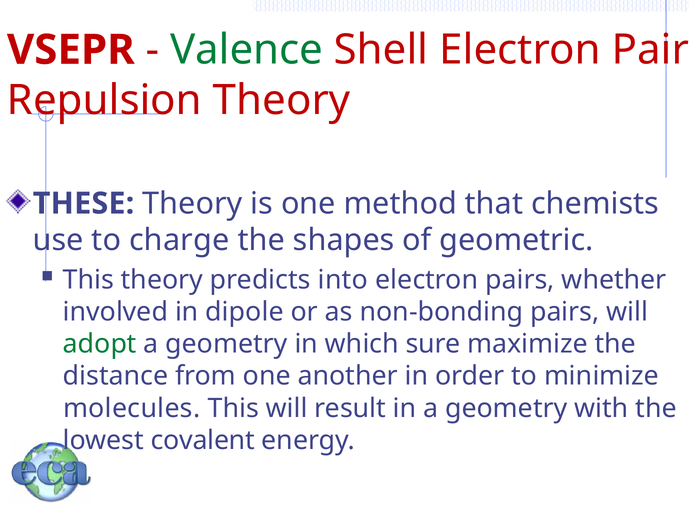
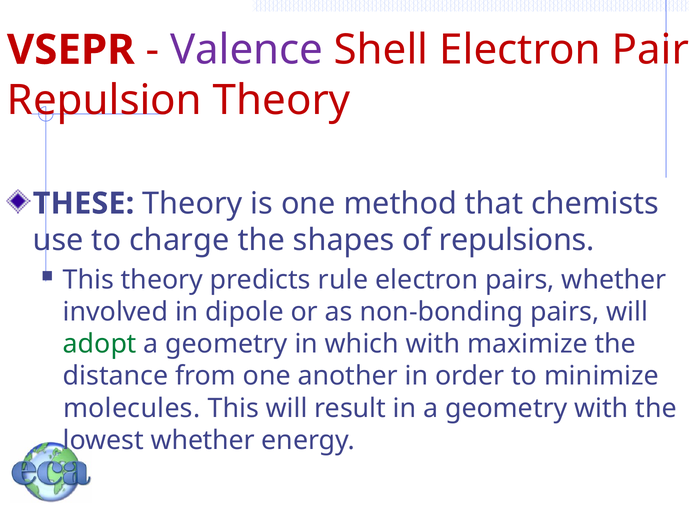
Valence colour: green -> purple (247, 50)
geometric: geometric -> repulsions (517, 241)
into: into -> rule (343, 280)
which sure: sure -> with (433, 344)
lowest covalent: covalent -> whether (203, 441)
